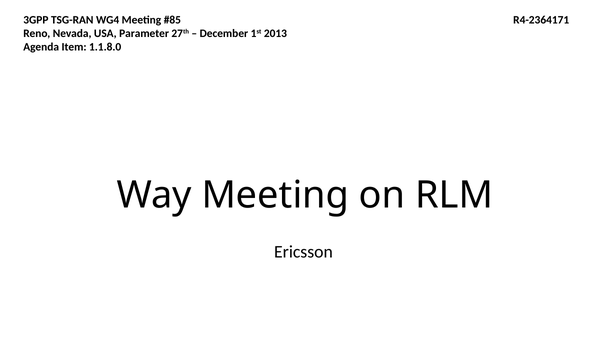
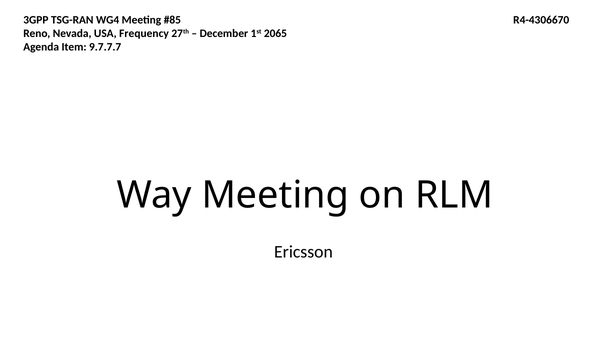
R4-2364171: R4-2364171 -> R4-4306670 (541, 20)
Parameter: Parameter -> Frequency (144, 33)
2013: 2013 -> 2065 (275, 33)
1.1.8.0: 1.1.8.0 -> 9.7.7.7 (105, 47)
